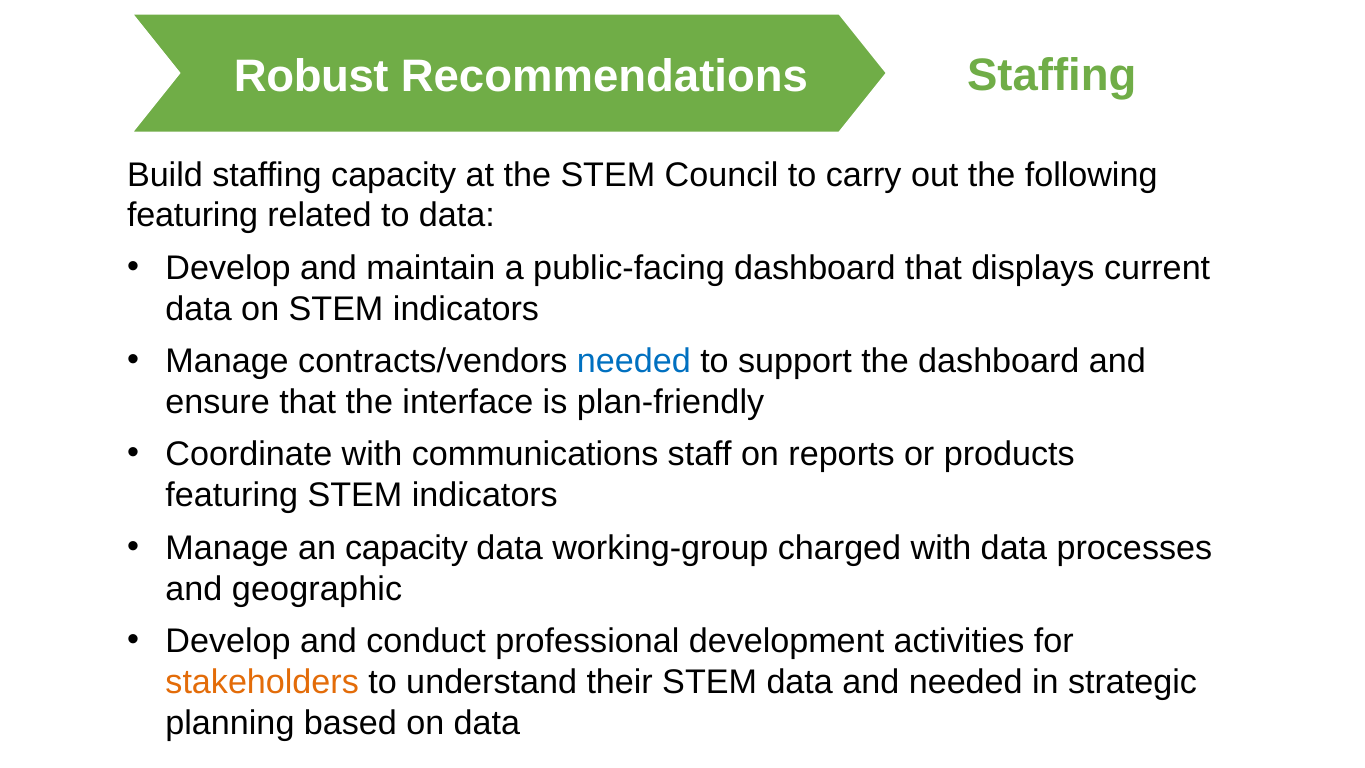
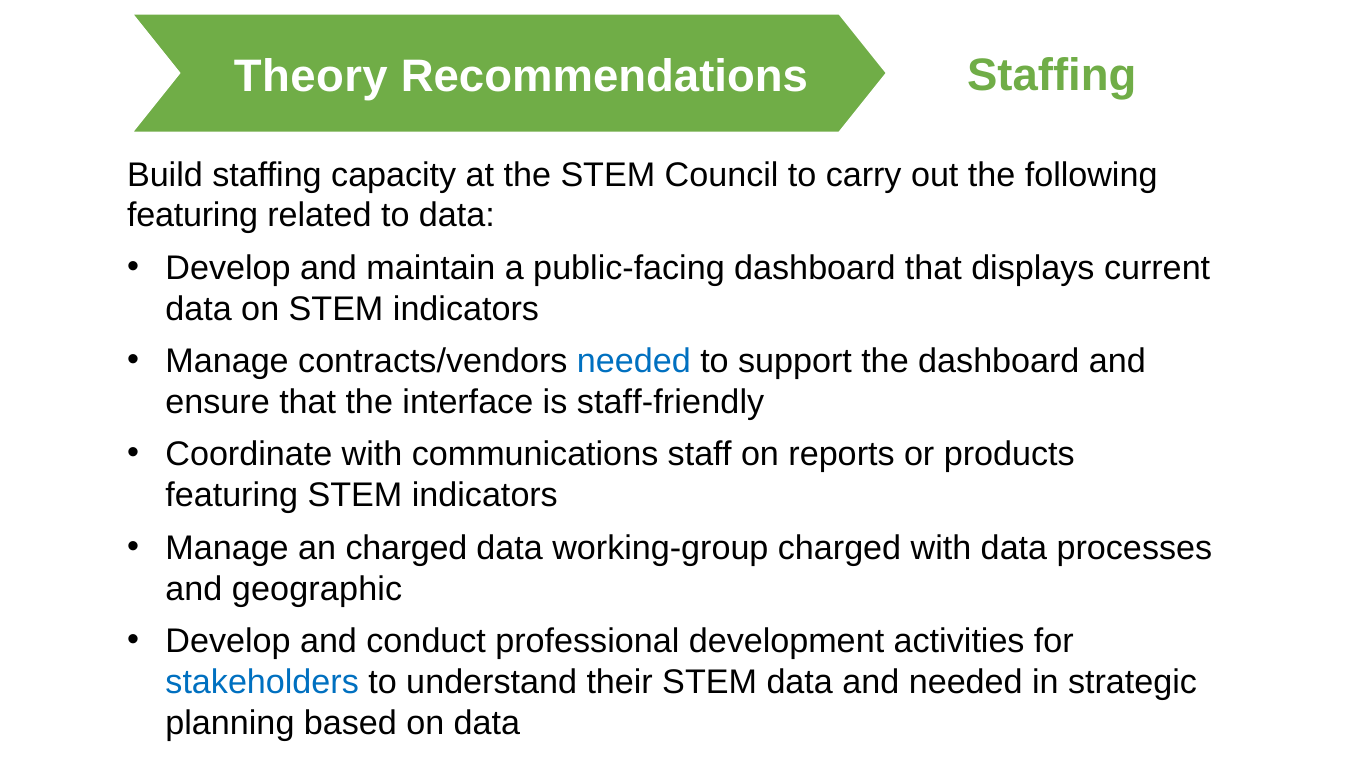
Robust: Robust -> Theory (311, 76)
plan-friendly: plan-friendly -> staff-friendly (671, 402)
an capacity: capacity -> charged (406, 548)
stakeholders colour: orange -> blue (262, 682)
